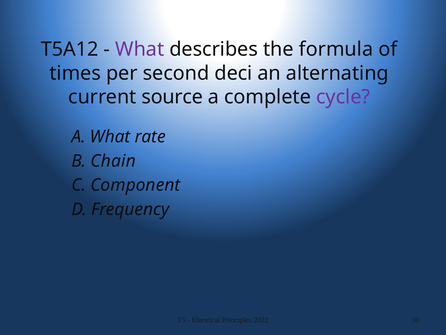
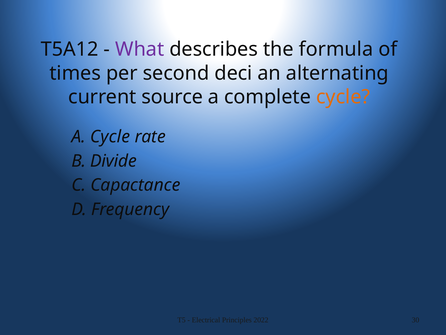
cycle colour: purple -> orange (343, 97)
A What: What -> Cycle (110, 136)
Chain: Chain -> Divide (113, 161)
Component: Component -> Capactance (135, 185)
